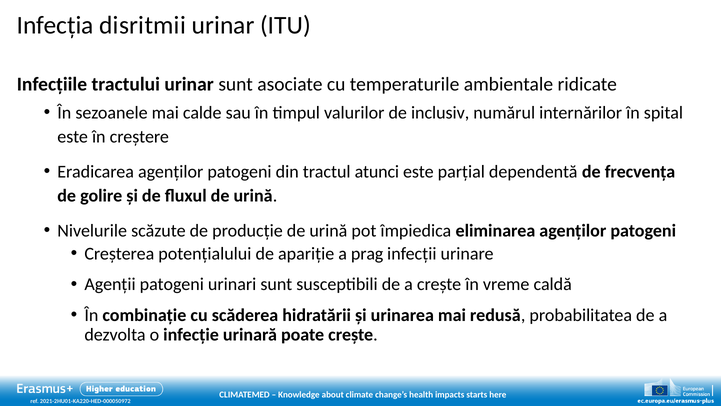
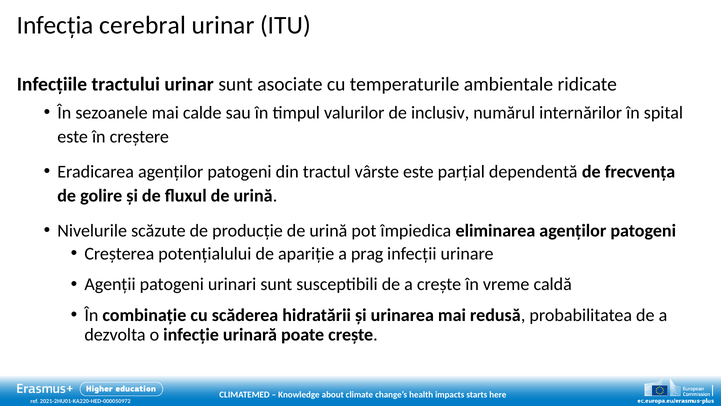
disritmii: disritmii -> cerebral (143, 25)
atunci: atunci -> vârste (377, 172)
